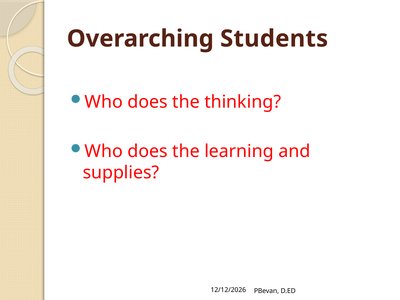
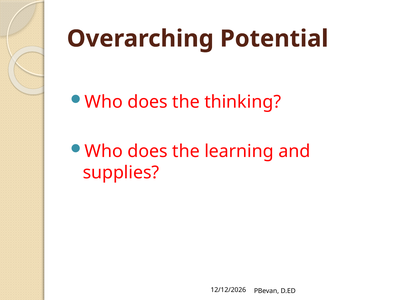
Students: Students -> Potential (274, 39)
